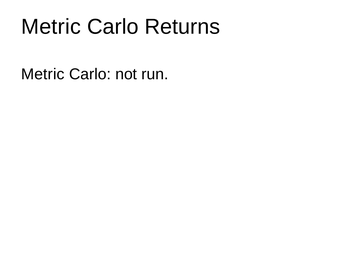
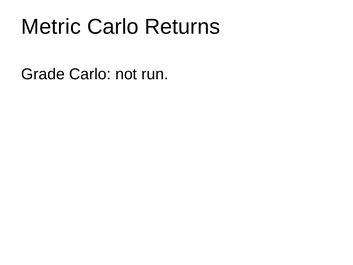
Metric: Metric -> Grade (43, 74)
